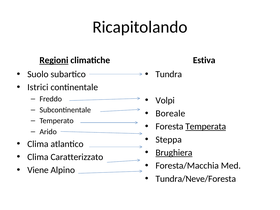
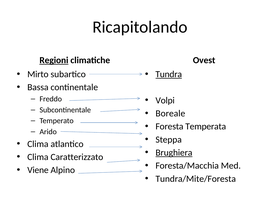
Estiva: Estiva -> Ovest (204, 60)
Suolo: Suolo -> Mirto (38, 74)
Tundra underline: none -> present (169, 74)
Istrici: Istrici -> Bassa (38, 87)
Temperata underline: present -> none (206, 127)
Tundra/Neve/Foresta: Tundra/Neve/Foresta -> Tundra/Mite/Foresta (196, 179)
